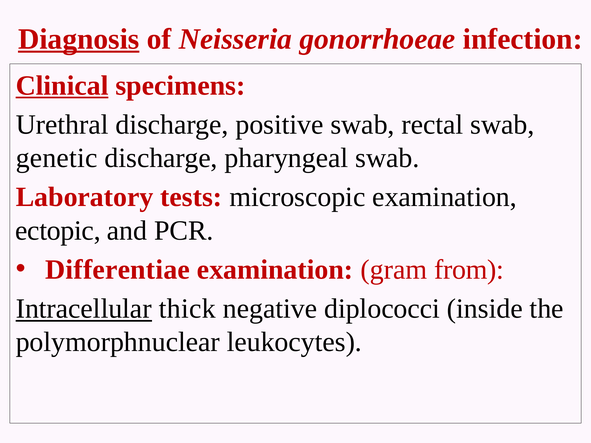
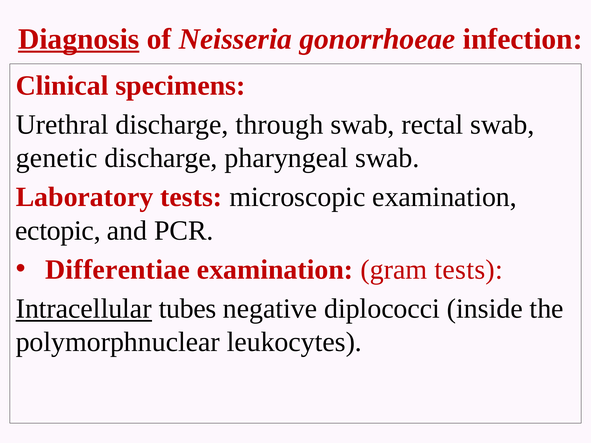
Clinical underline: present -> none (62, 86)
positive: positive -> through (279, 125)
gram from: from -> tests (469, 270)
thick: thick -> tubes (188, 309)
